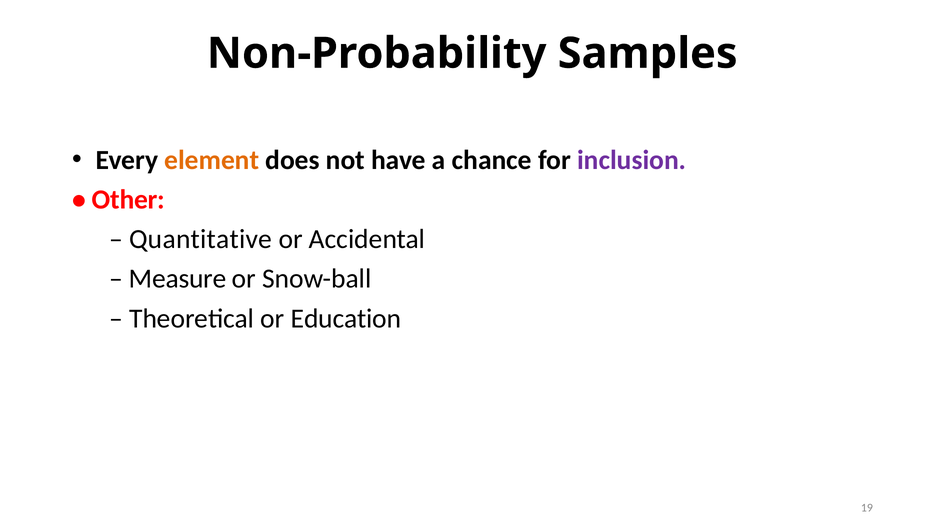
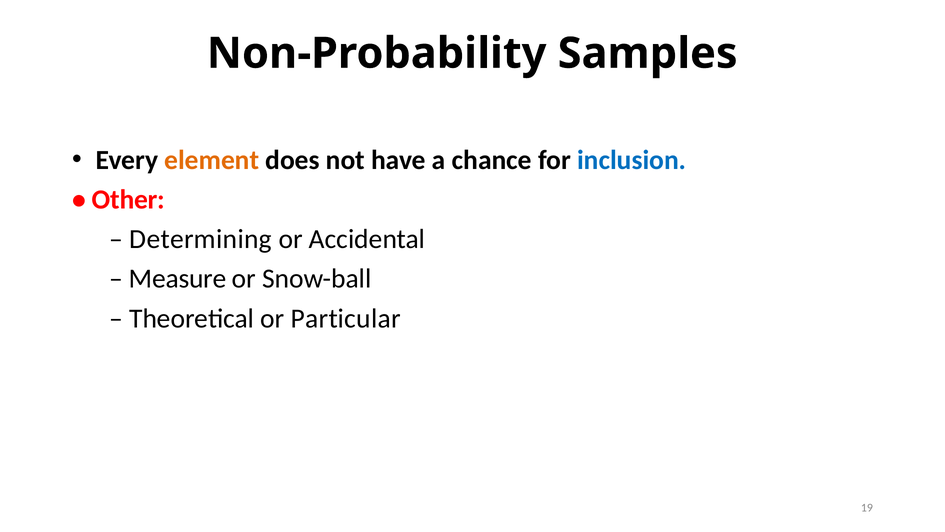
inclusion colour: purple -> blue (632, 160)
Quantitative: Quantitative -> Determining (201, 239)
Education: Education -> Particular (346, 318)
